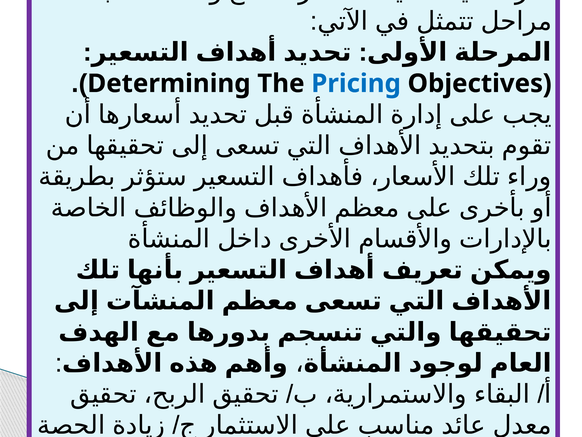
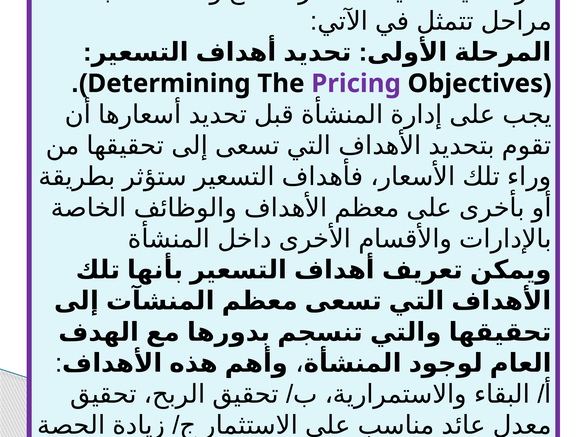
Pricing colour: blue -> purple (356, 83)
